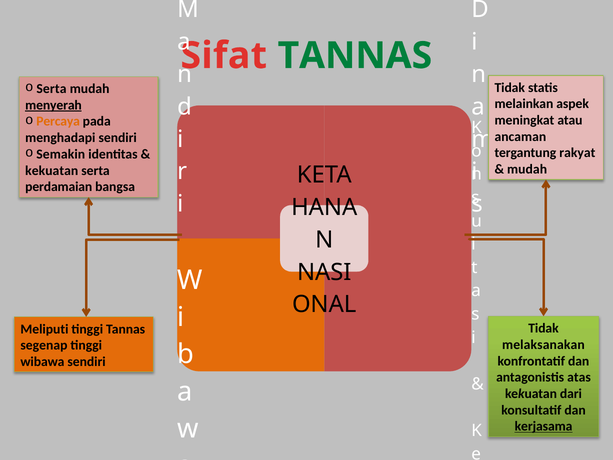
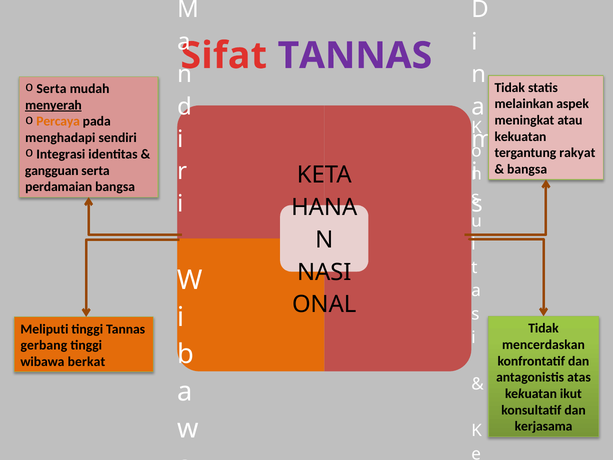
TANNAS colour: green -> purple (355, 56)
ancaman: ancaman -> kekuatan (520, 137)
Semakin: Semakin -> Integrasi (61, 154)
mudah: mudah -> bangsa (527, 169)
kekuatan: kekuatan -> gangguan (52, 170)
melaksanakan: melaksanakan -> mencerdaskan (543, 345)
segenap: segenap -> gerbang (44, 345)
wibawa sendiri: sendiri -> berkat (86, 362)
dari: dari -> ikut (571, 394)
kerjasama underline: present -> none (544, 426)
